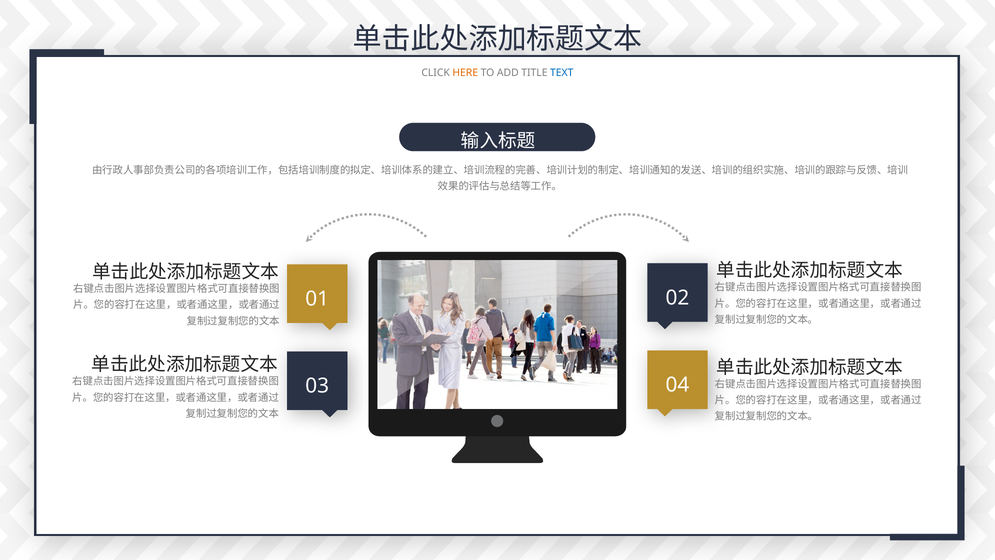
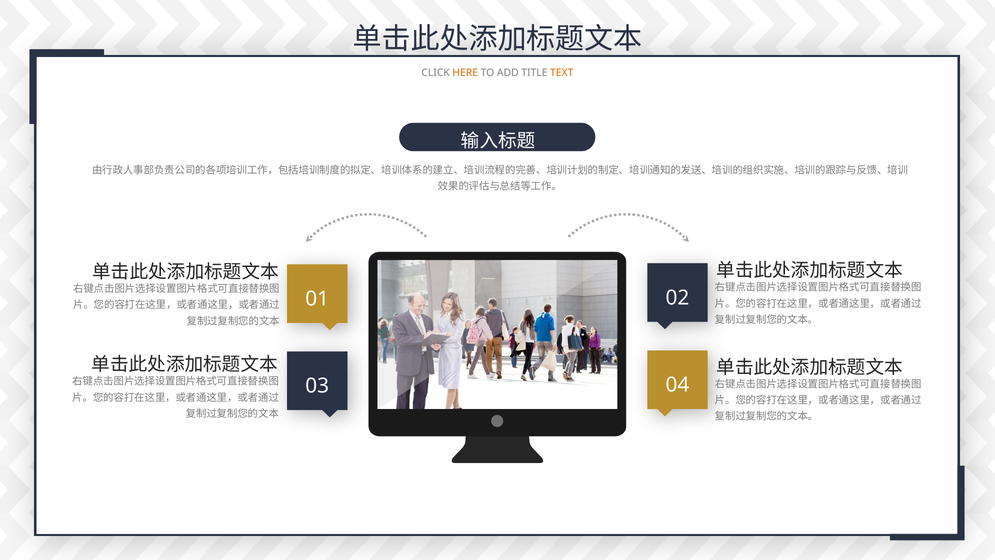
TEXT colour: blue -> orange (562, 73)
